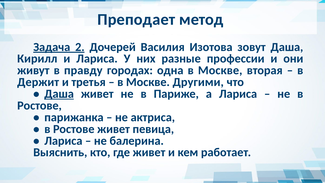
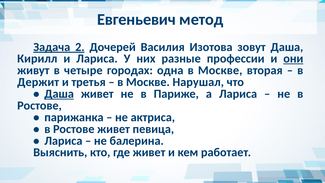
Преподает: Преподает -> Евгеньевич (136, 19)
они underline: none -> present (293, 59)
правду: правду -> четыре (83, 70)
Другими: Другими -> Нарушал (198, 82)
